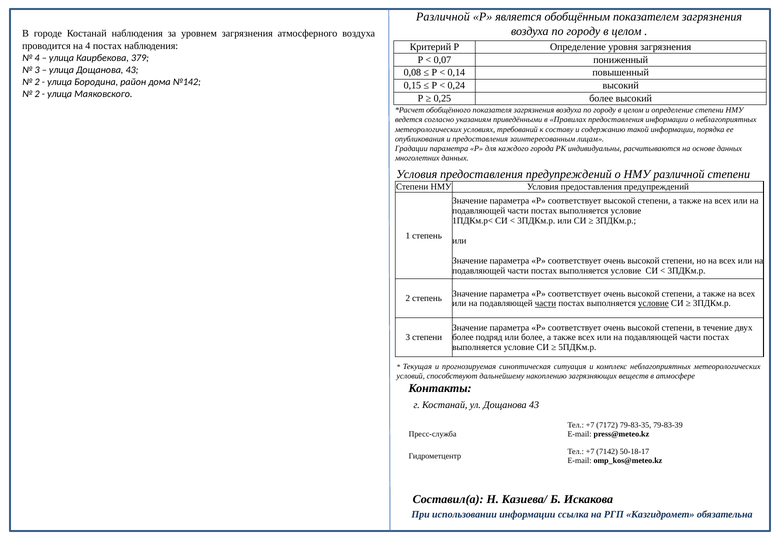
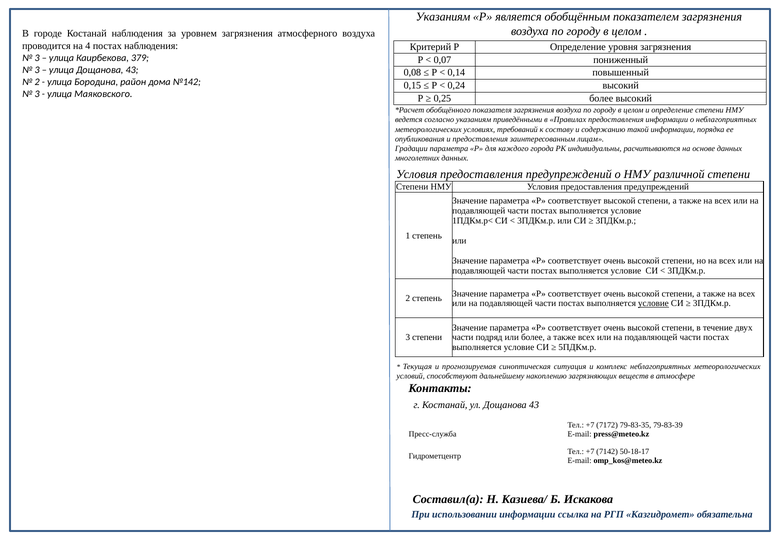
Различной: Различной -> Указаниям (443, 17)
4: 4 -> 3 (37, 58)
2: 2 -> 3 (37, 94)
части underline: present -> none (545, 304)
более: более -> части (463, 338)
